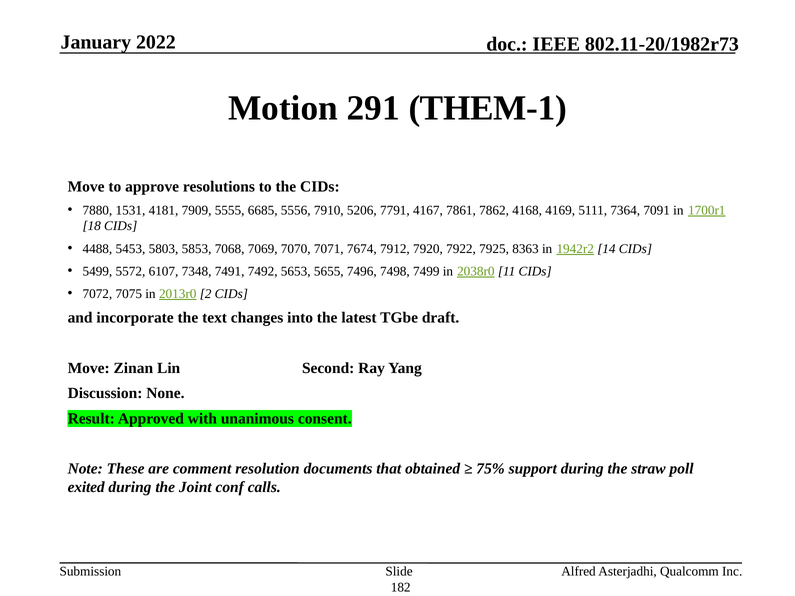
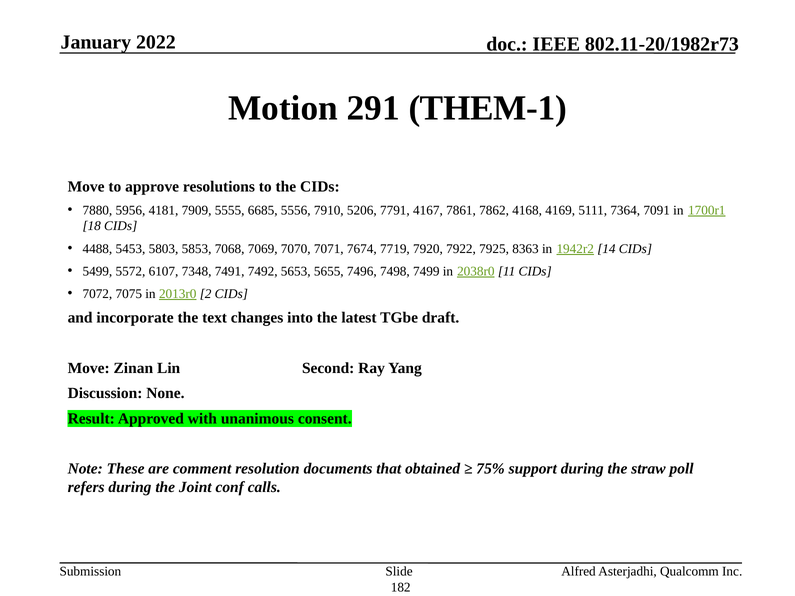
1531: 1531 -> 5956 (130, 210)
7912: 7912 -> 7719 (395, 249)
exited: exited -> refers (86, 488)
